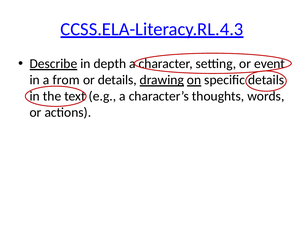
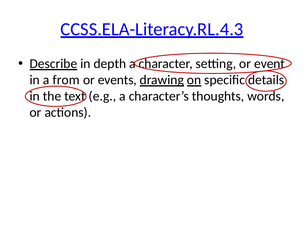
or details: details -> events (117, 80)
